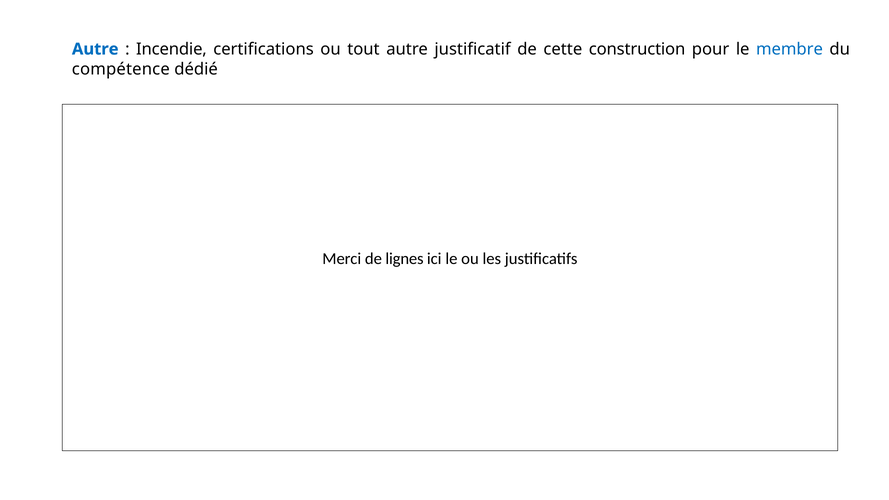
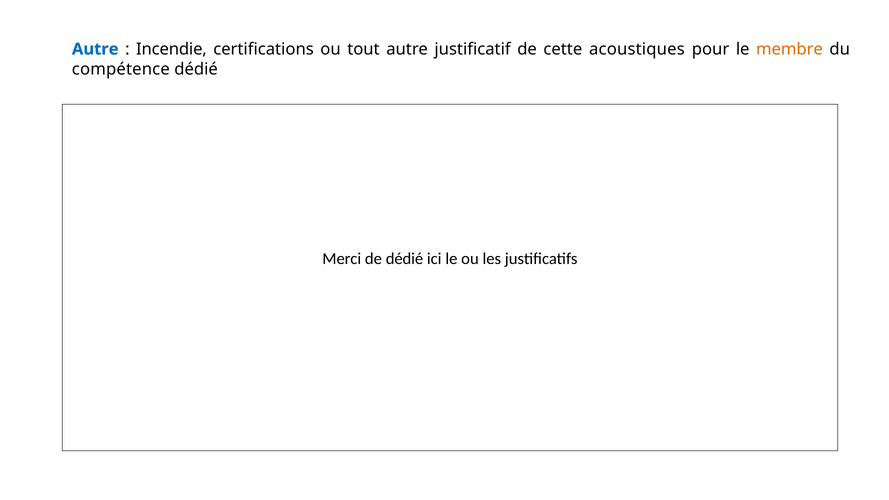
construction: construction -> acoustiques (637, 49)
membre colour: blue -> orange (790, 49)
de lignes: lignes -> dédié (405, 259)
